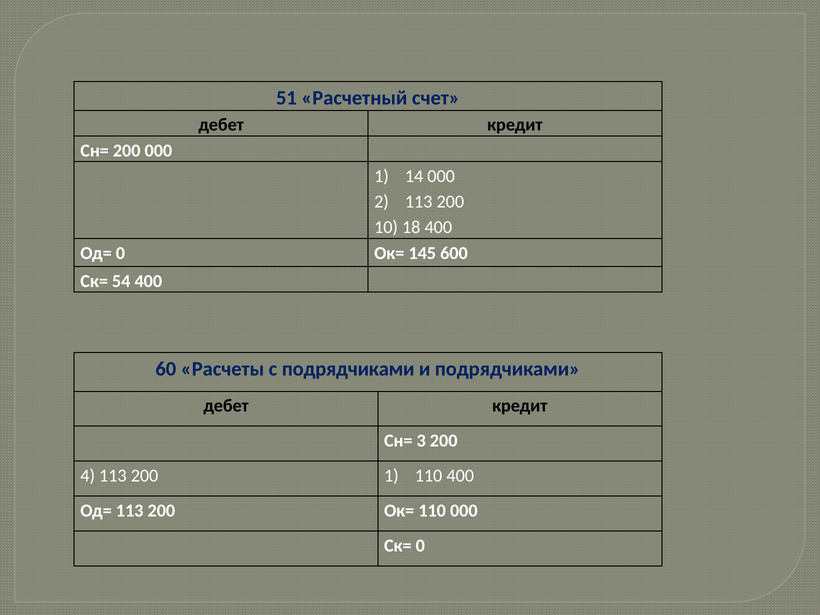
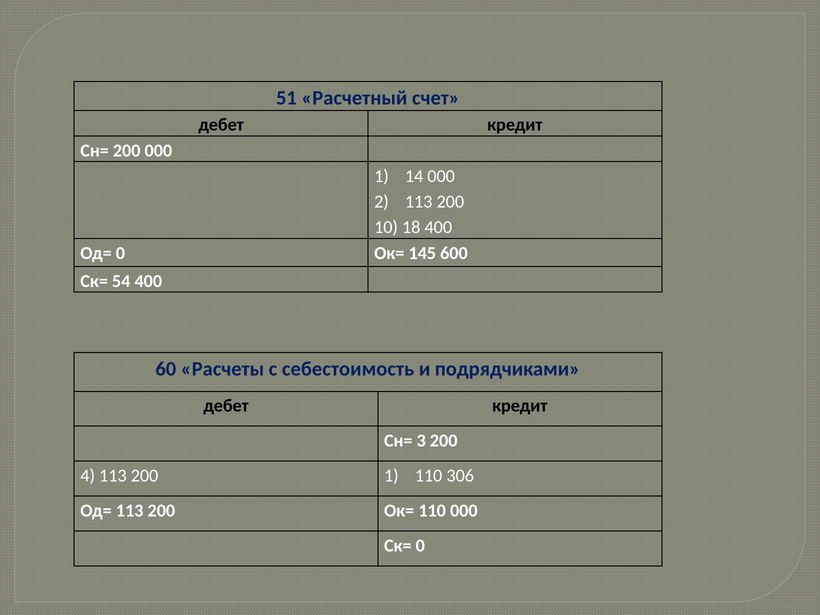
с подрядчиками: подрядчиками -> себестоимость (348, 369)
110 400: 400 -> 306 (460, 476)
